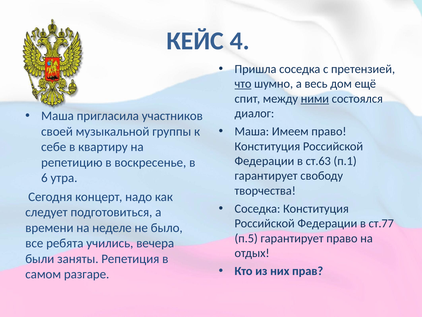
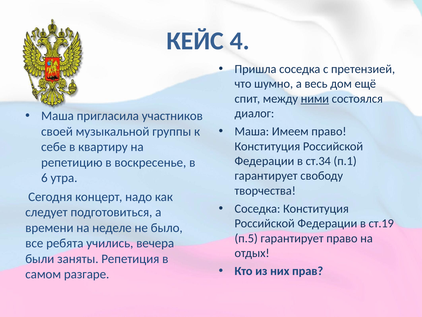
что underline: present -> none (243, 84)
ст.63: ст.63 -> ст.34 (318, 161)
ст.77: ст.77 -> ст.19 (381, 223)
